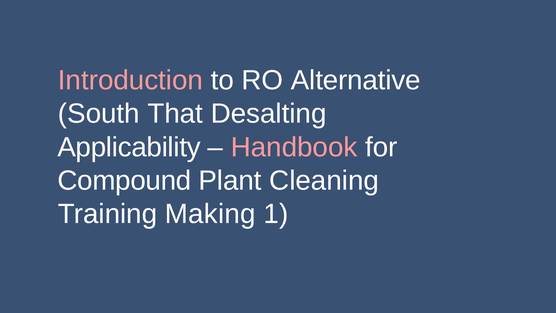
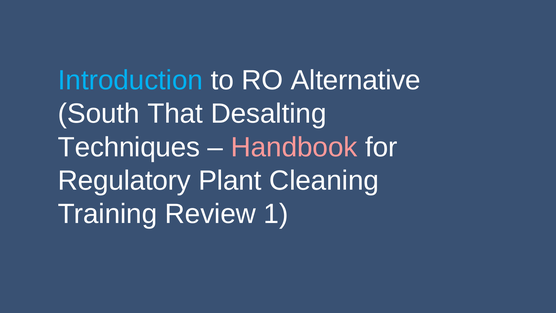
Introduction colour: pink -> light blue (130, 80)
Applicability: Applicability -> Techniques (129, 147)
Compound: Compound -> Regulatory (124, 180)
Making: Making -> Review (210, 214)
